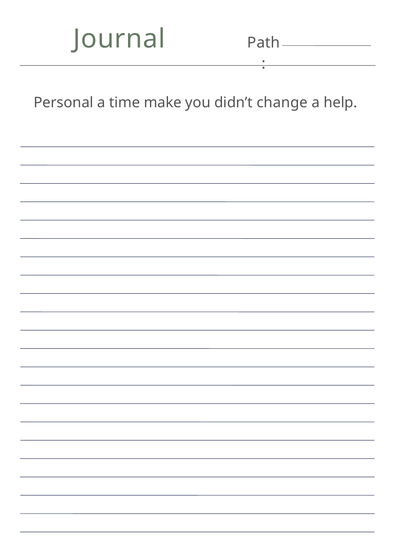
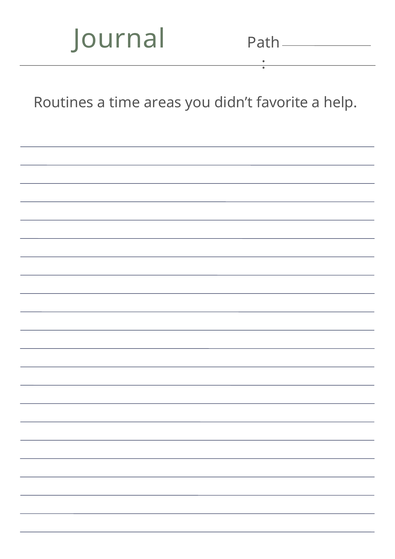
Personal: Personal -> Routines (64, 102)
make: make -> areas (163, 102)
change: change -> favorite (282, 102)
